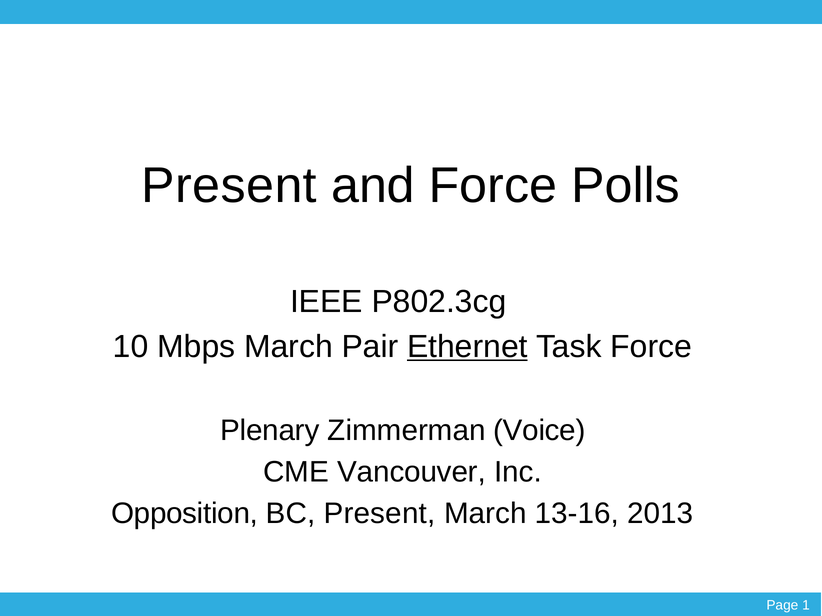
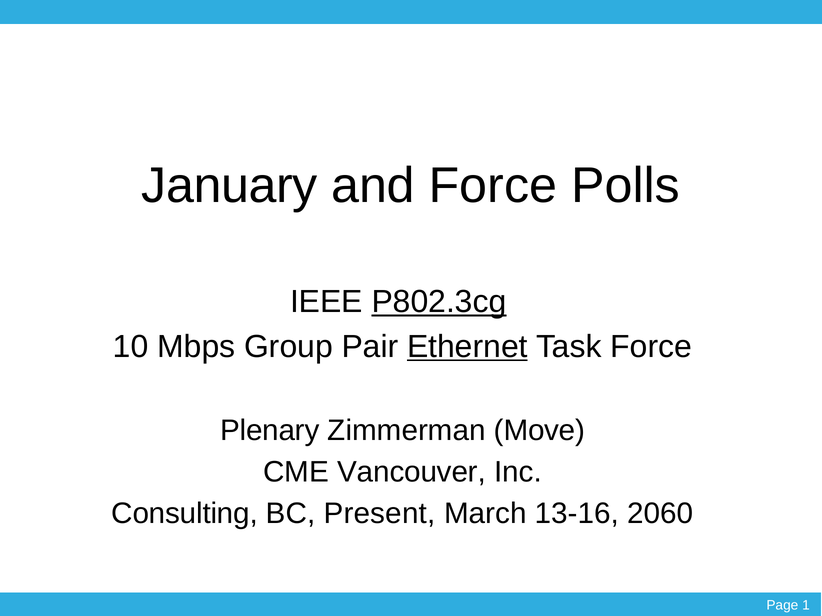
Present: Present -> January (229, 186)
P802.3cg underline: none -> present (439, 302)
Mbps March: March -> Group (288, 347)
Voice: Voice -> Move (539, 431)
Opposition: Opposition -> Consulting (185, 514)
2013: 2013 -> 2060 (660, 514)
